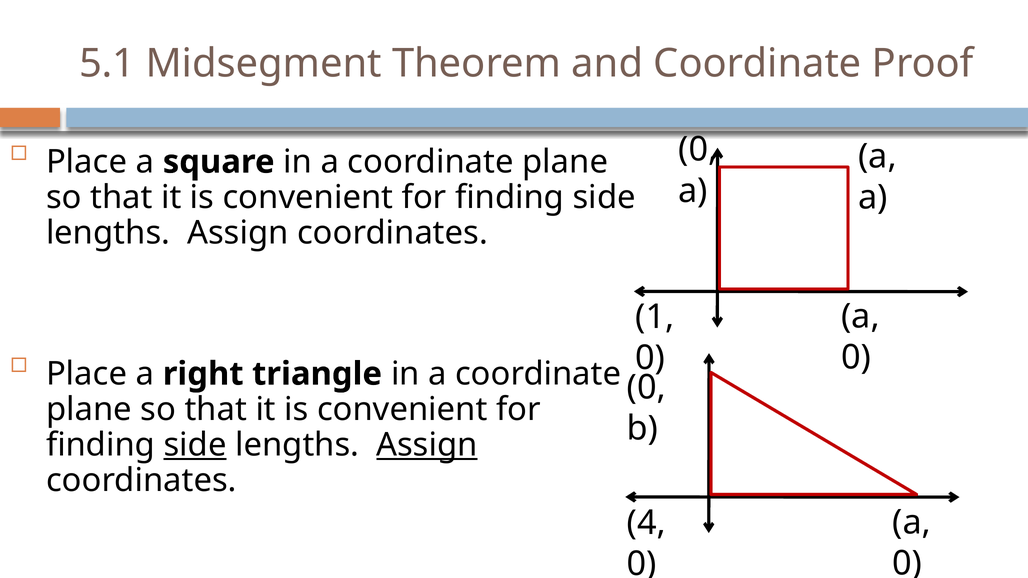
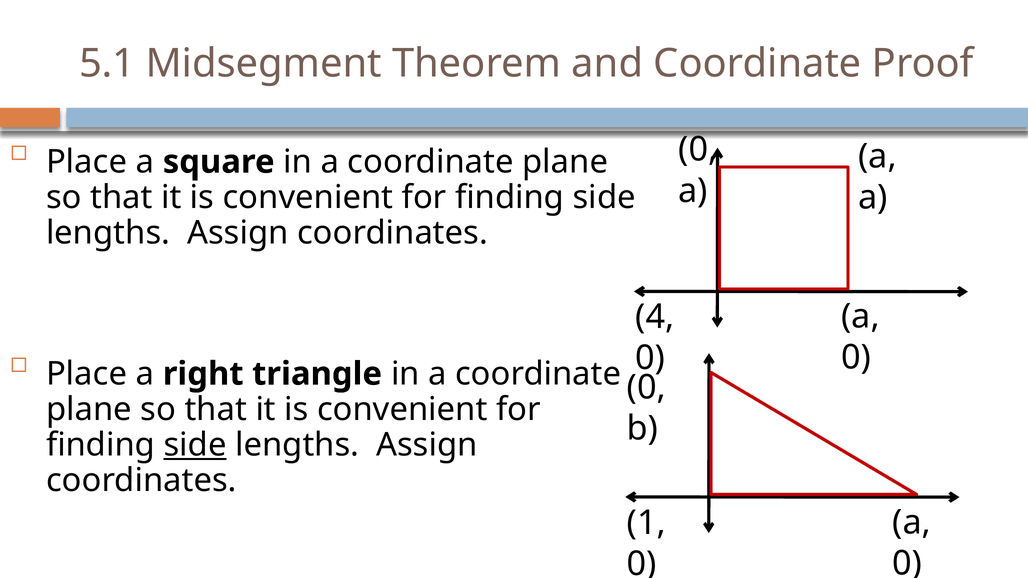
1: 1 -> 4 (655, 317)
Assign underline: present -> none (427, 445)
4: 4 -> 1 (646, 523)
